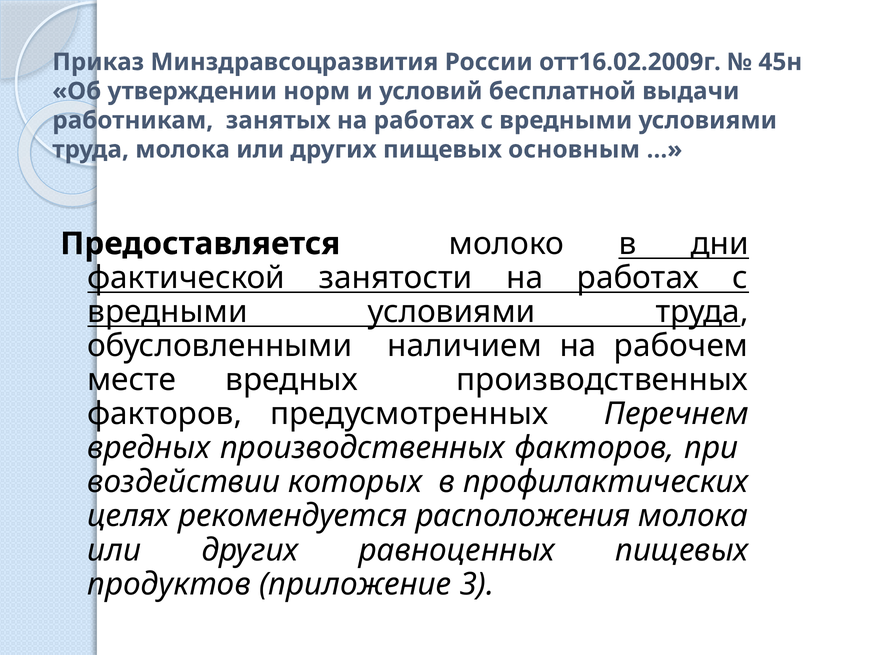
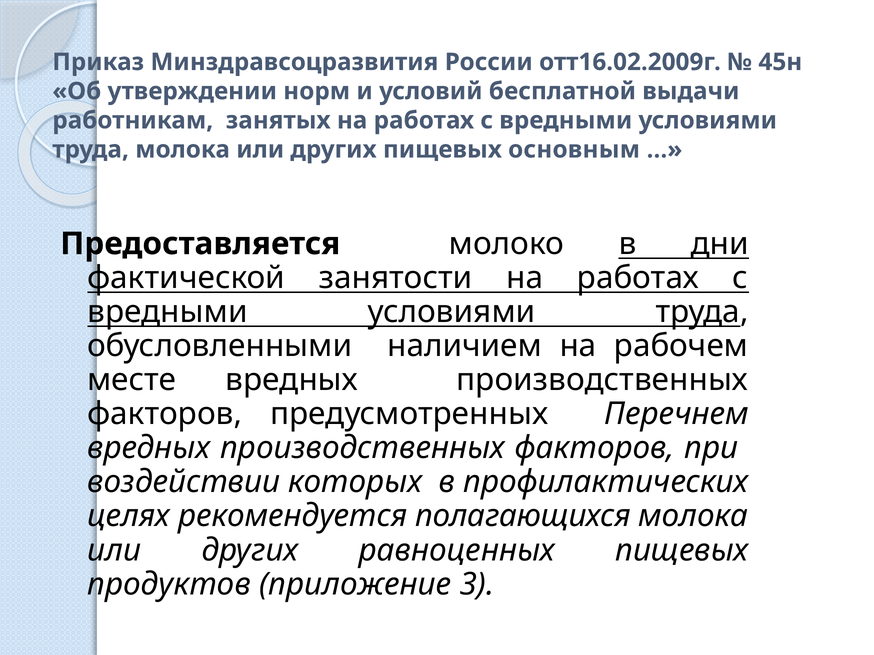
расположения: расположения -> полагающихся (523, 516)
